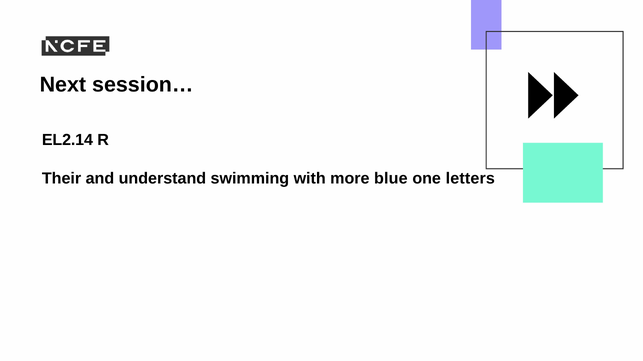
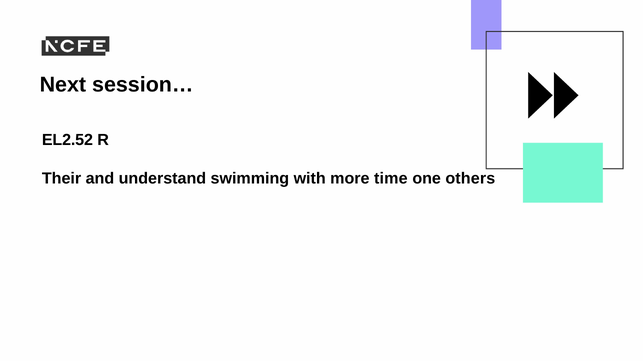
EL2.14: EL2.14 -> EL2.52 (67, 140)
blue: blue -> time (391, 179)
letters: letters -> others (470, 179)
